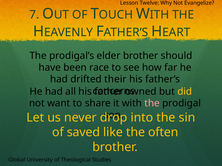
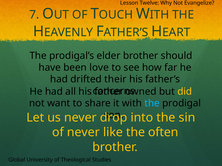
race: race -> love (99, 68)
the colour: pink -> light blue (152, 104)
of saved: saved -> never (83, 133)
